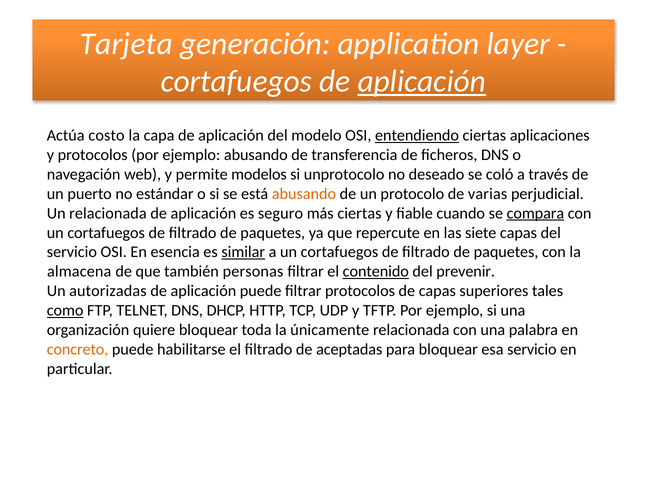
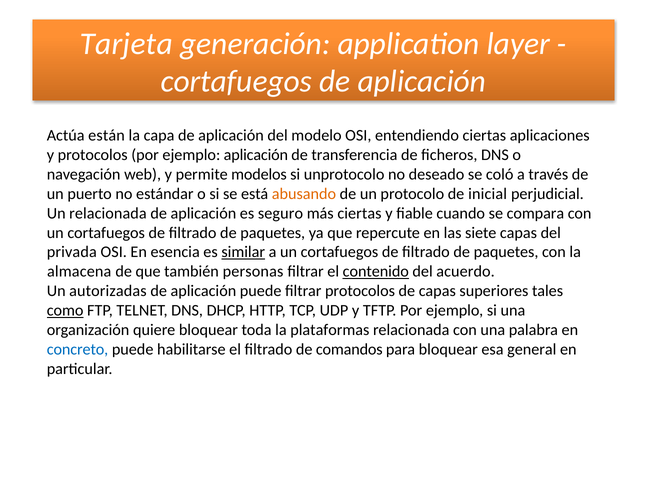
aplicación underline: present -> none (422, 81)
costo: costo -> están (107, 135)
entendiendo underline: present -> none (417, 135)
ejemplo abusando: abusando -> aplicación (256, 155)
varias: varias -> inicial (488, 194)
compara underline: present -> none (535, 213)
servicio: servicio -> privada (72, 252)
prevenir: prevenir -> acuerdo (466, 271)
únicamente: únicamente -> plataformas (330, 329)
concreto colour: orange -> blue (78, 349)
aceptadas: aceptadas -> comandos (349, 349)
esa servicio: servicio -> general (532, 349)
